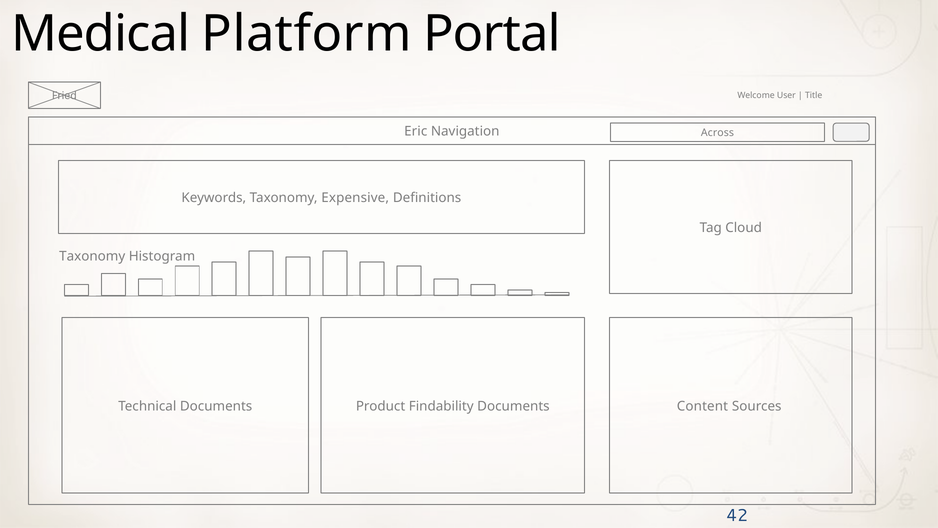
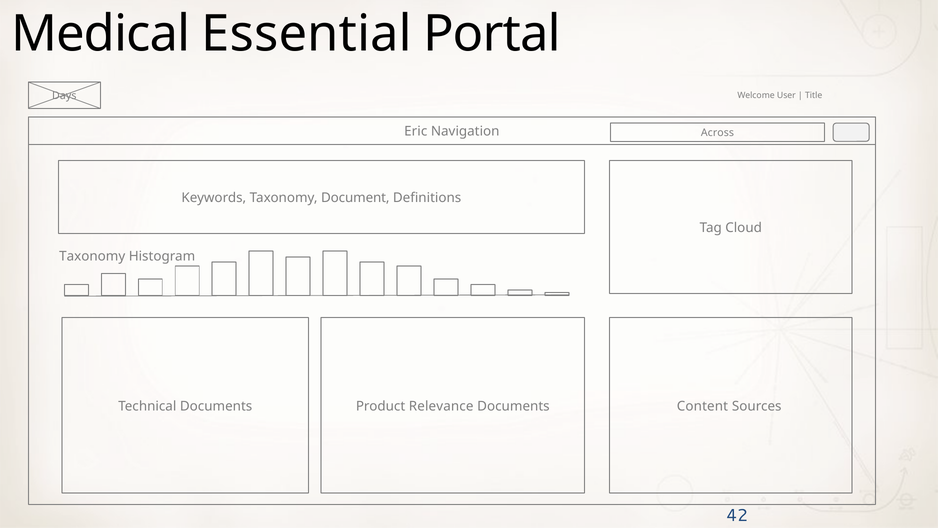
Platform: Platform -> Essential (307, 34)
Fried: Fried -> Days (64, 96)
Expensive: Expensive -> Document (355, 198)
Findability: Findability -> Relevance (441, 406)
